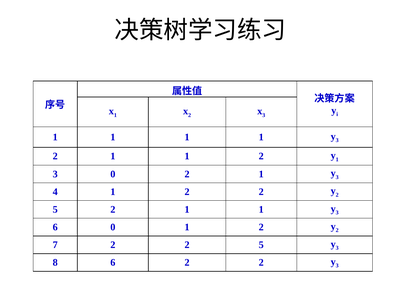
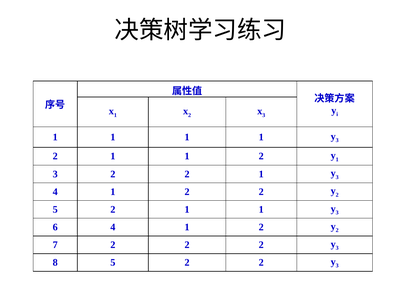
0: 0 -> 2 (113, 174)
6 0: 0 -> 4 (113, 227)
2 2 5: 5 -> 2 (261, 245)
8 6: 6 -> 5 (113, 262)
